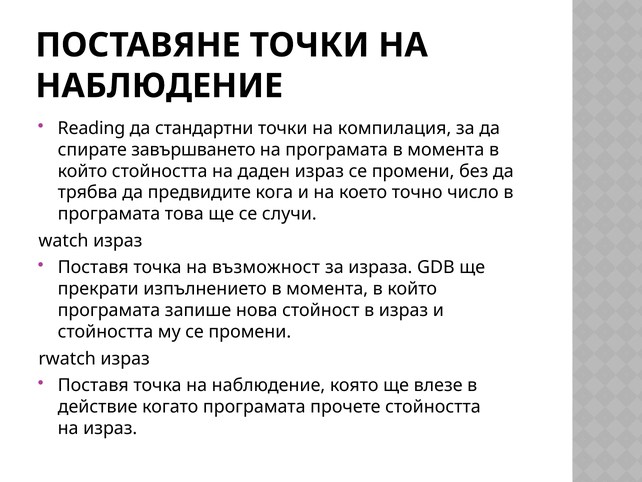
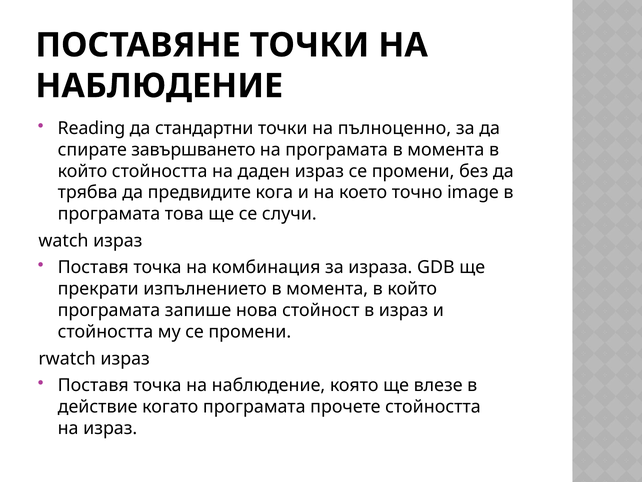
компилация: компилация -> пълноценно (394, 128)
число: число -> image (473, 192)
възможност: възможност -> комбинация (266, 267)
